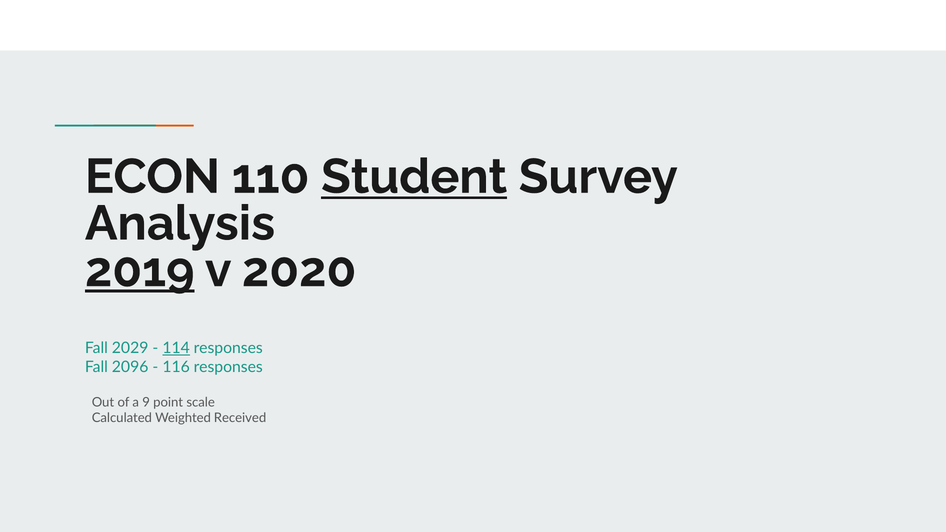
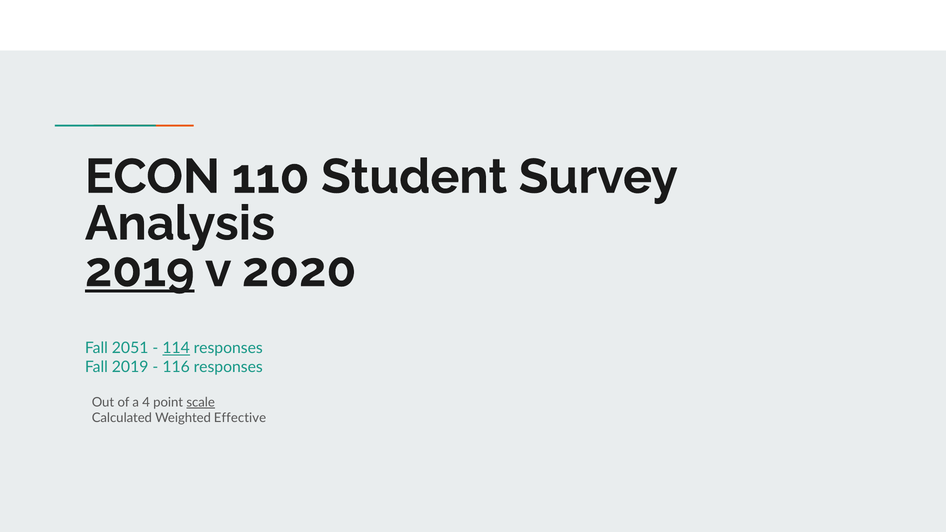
Student underline: present -> none (414, 177)
2029: 2029 -> 2051 (130, 348)
Fall 2096: 2096 -> 2019 (130, 367)
9: 9 -> 4 (146, 402)
scale underline: none -> present (201, 402)
Received: Received -> Effective (240, 418)
